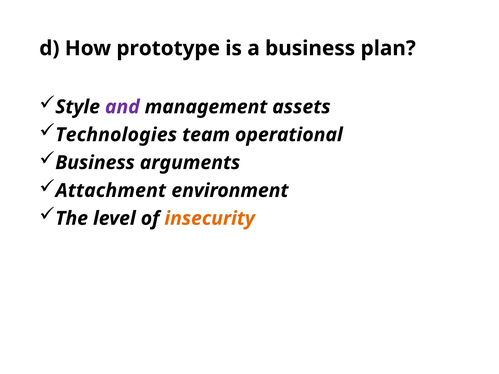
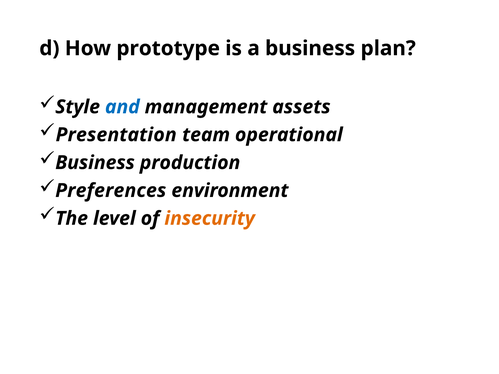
and colour: purple -> blue (122, 107)
Technologies: Technologies -> Presentation (116, 135)
arguments: arguments -> production (190, 163)
Attachment: Attachment -> Preferences (111, 191)
